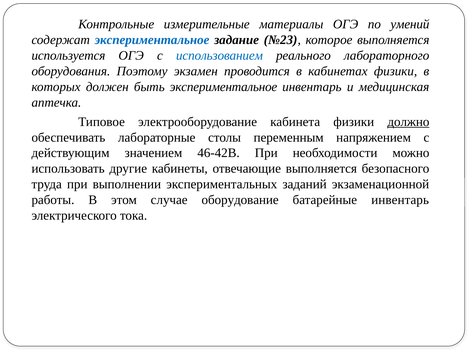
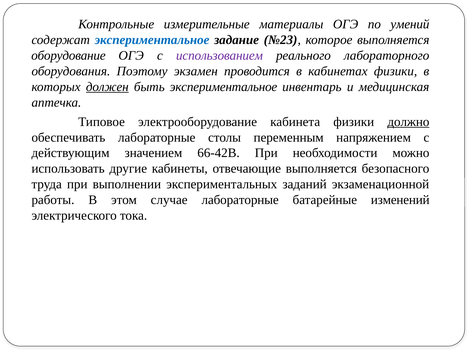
используется: используется -> оборудование (68, 56)
использованием colour: blue -> purple (219, 56)
должен underline: none -> present (107, 87)
46-42В: 46-42В -> 66-42В (219, 153)
случае оборудование: оборудование -> лабораторные (240, 200)
батарейные инвентарь: инвентарь -> изменений (400, 200)
